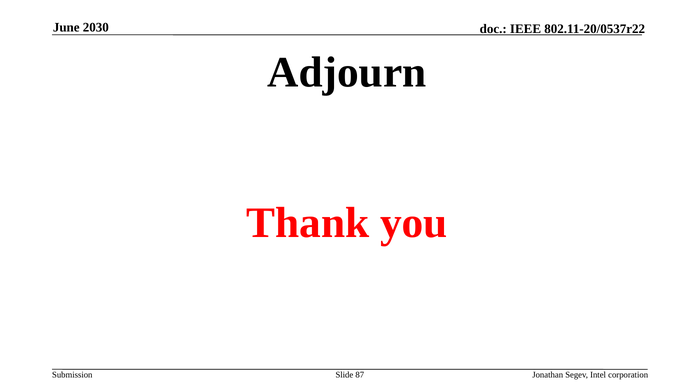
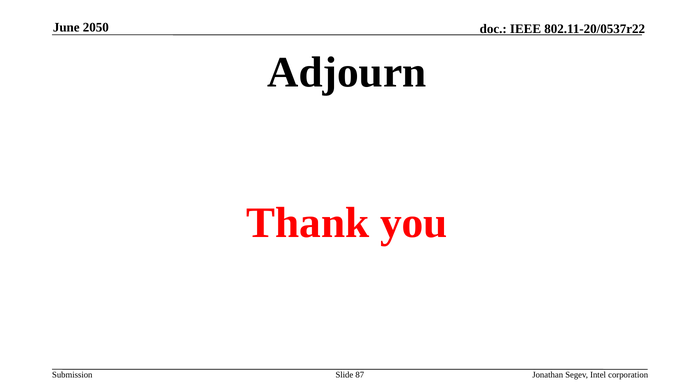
2030: 2030 -> 2050 (96, 28)
